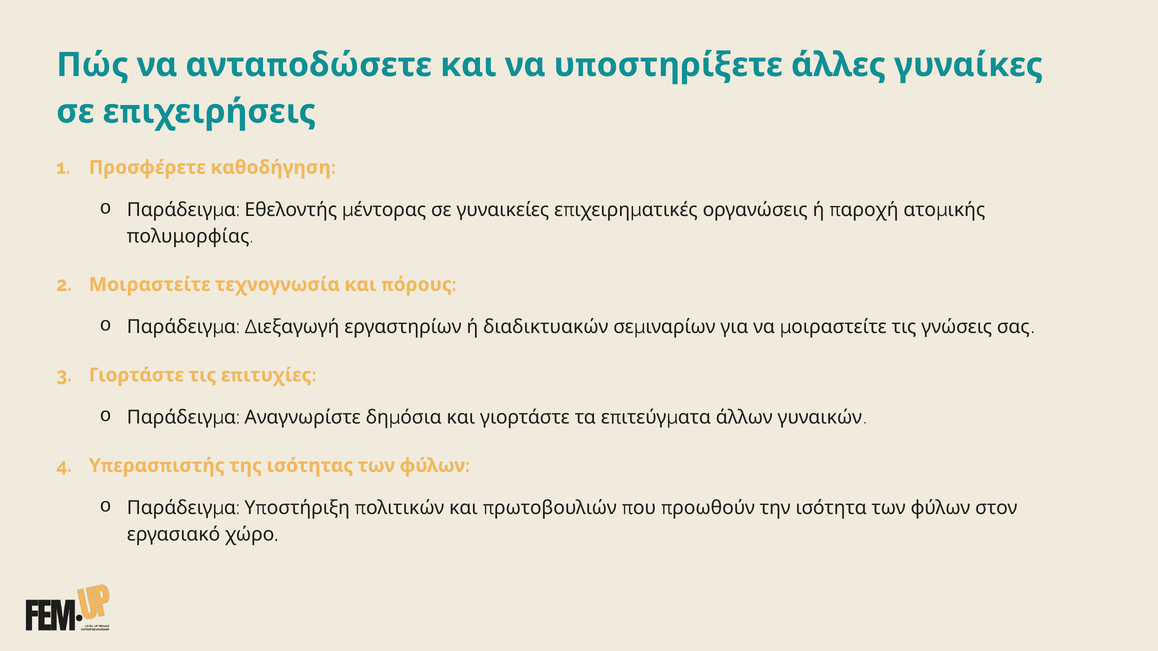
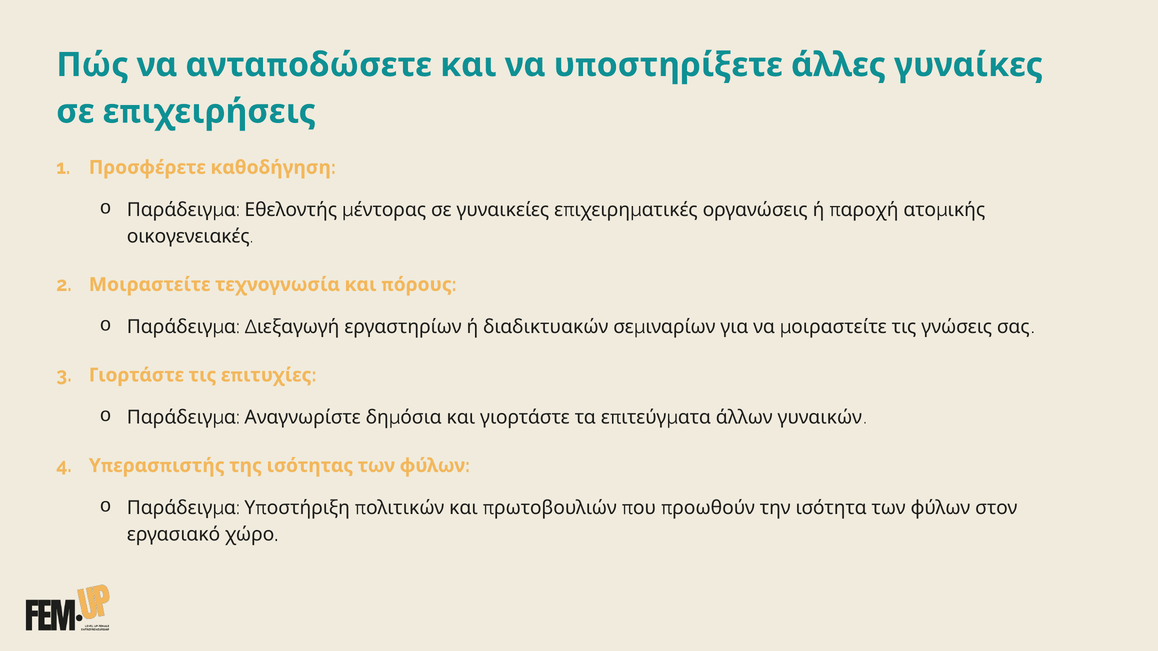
πολυμορφίας: πολυμορφίας -> οικογενειακές (188, 236)
